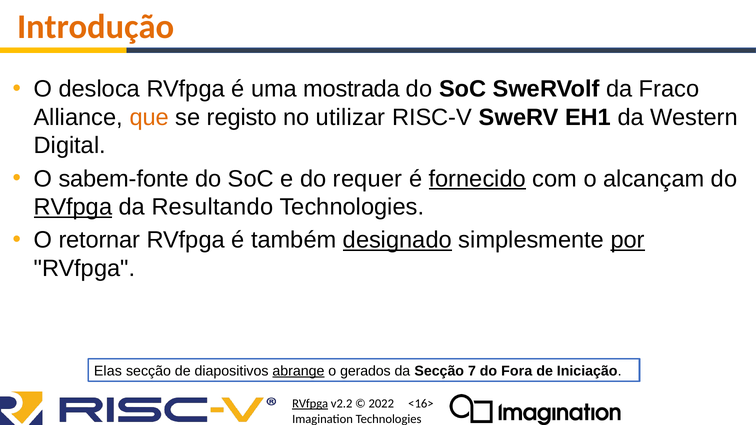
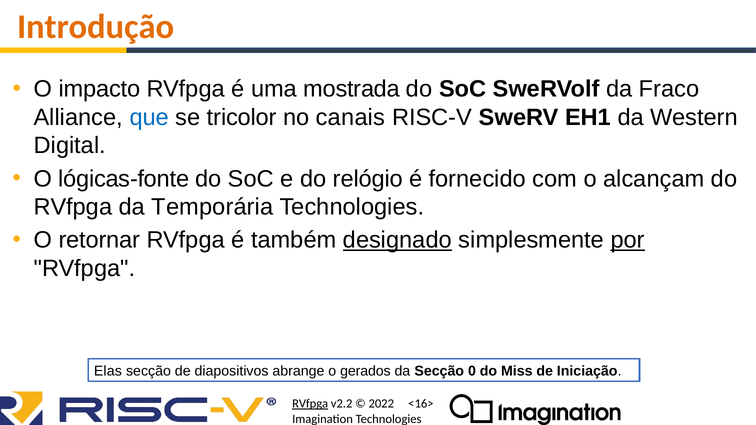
desloca: desloca -> impacto (99, 89)
que colour: orange -> blue (149, 117)
registo: registo -> tricolor (242, 117)
utilizar: utilizar -> canais (351, 117)
sabem-fonte: sabem-fonte -> lógicas-fonte (124, 179)
requer: requer -> relógio (368, 179)
fornecido underline: present -> none (477, 179)
RVfpga underline: present -> none (73, 207)
Resultando: Resultando -> Temporária (212, 207)
abrange underline: present -> none (298, 371)
7: 7 -> 0 (472, 371)
Fora: Fora -> Miss (517, 371)
